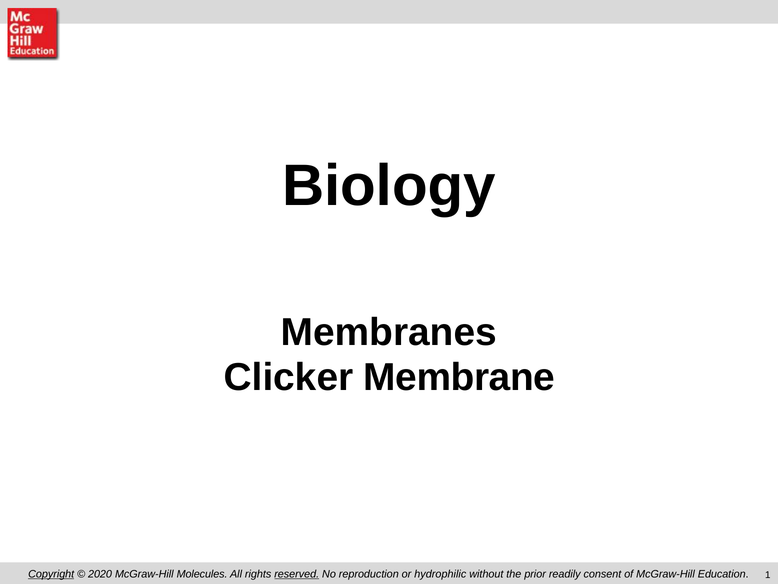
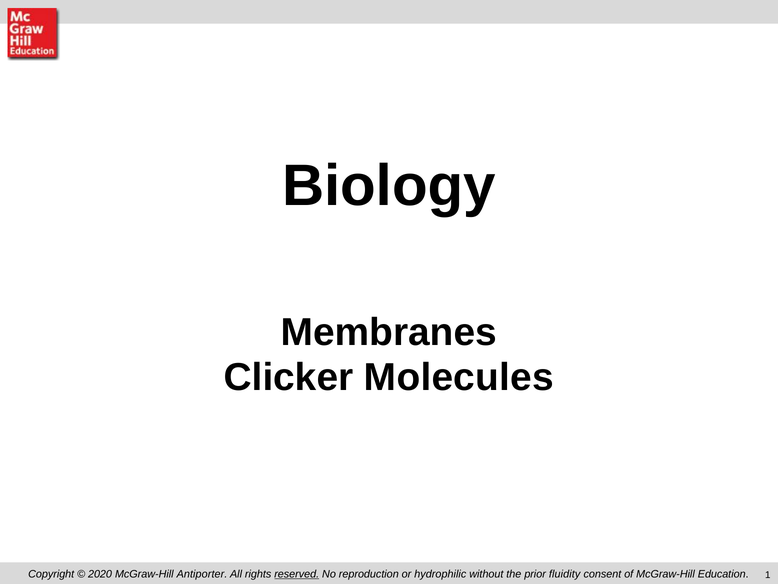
Membrane: Membrane -> Molecules (459, 377)
Copyright underline: present -> none (51, 573)
Molecules: Molecules -> Antiporter (202, 573)
readily: readily -> fluidity (565, 573)
